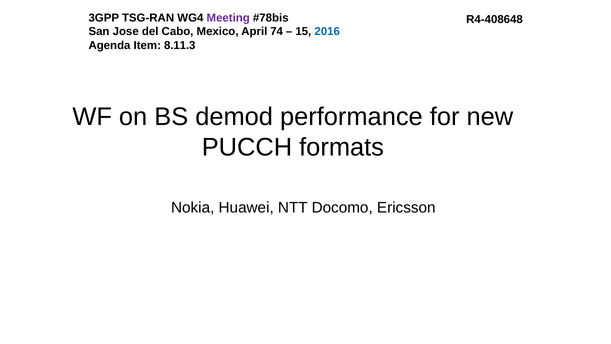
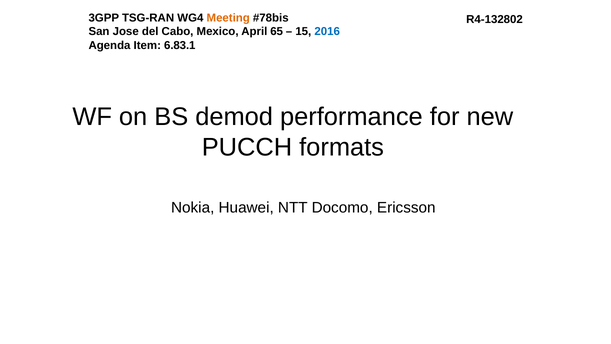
Meeting colour: purple -> orange (228, 18)
R4-408648: R4-408648 -> R4-132802 (495, 19)
74: 74 -> 65 (277, 32)
8.11.3: 8.11.3 -> 6.83.1 (180, 45)
